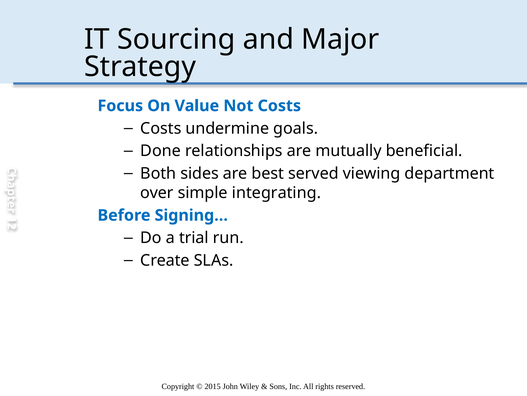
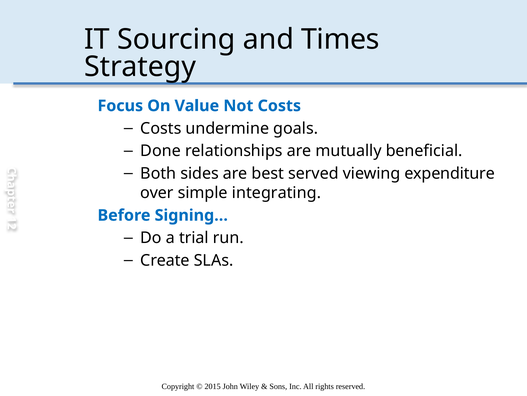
Major: Major -> Times (340, 39)
department: department -> expenditure (450, 173)
